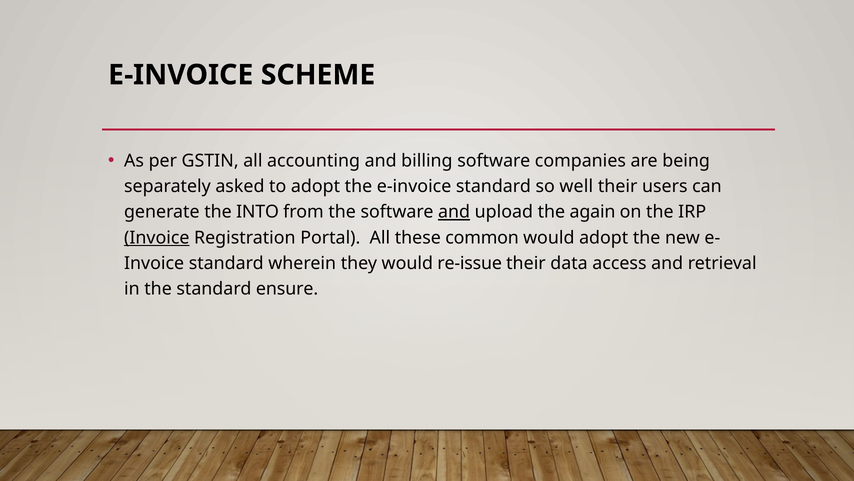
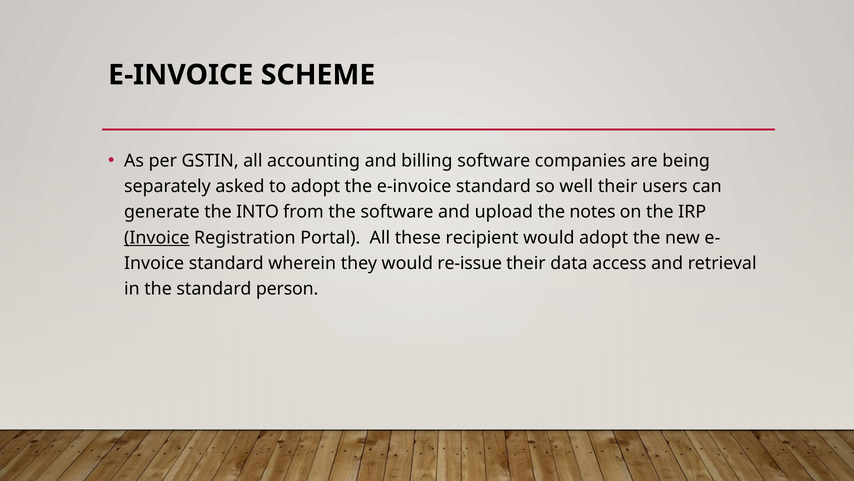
and underline: present -> none (454, 212)
again: again -> notes (593, 212)
common: common -> recipient (482, 237)
ensure: ensure -> person (287, 289)
